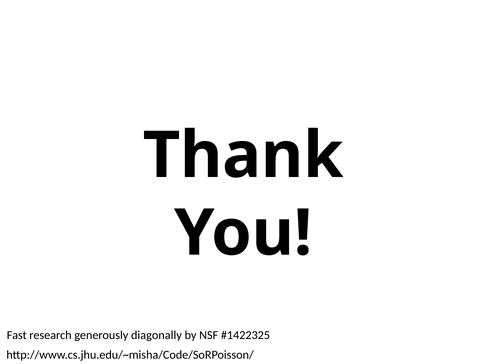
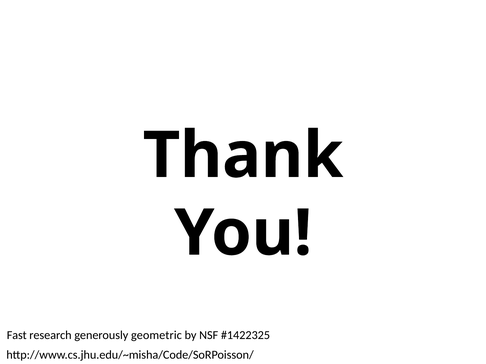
diagonally: diagonally -> geometric (156, 336)
